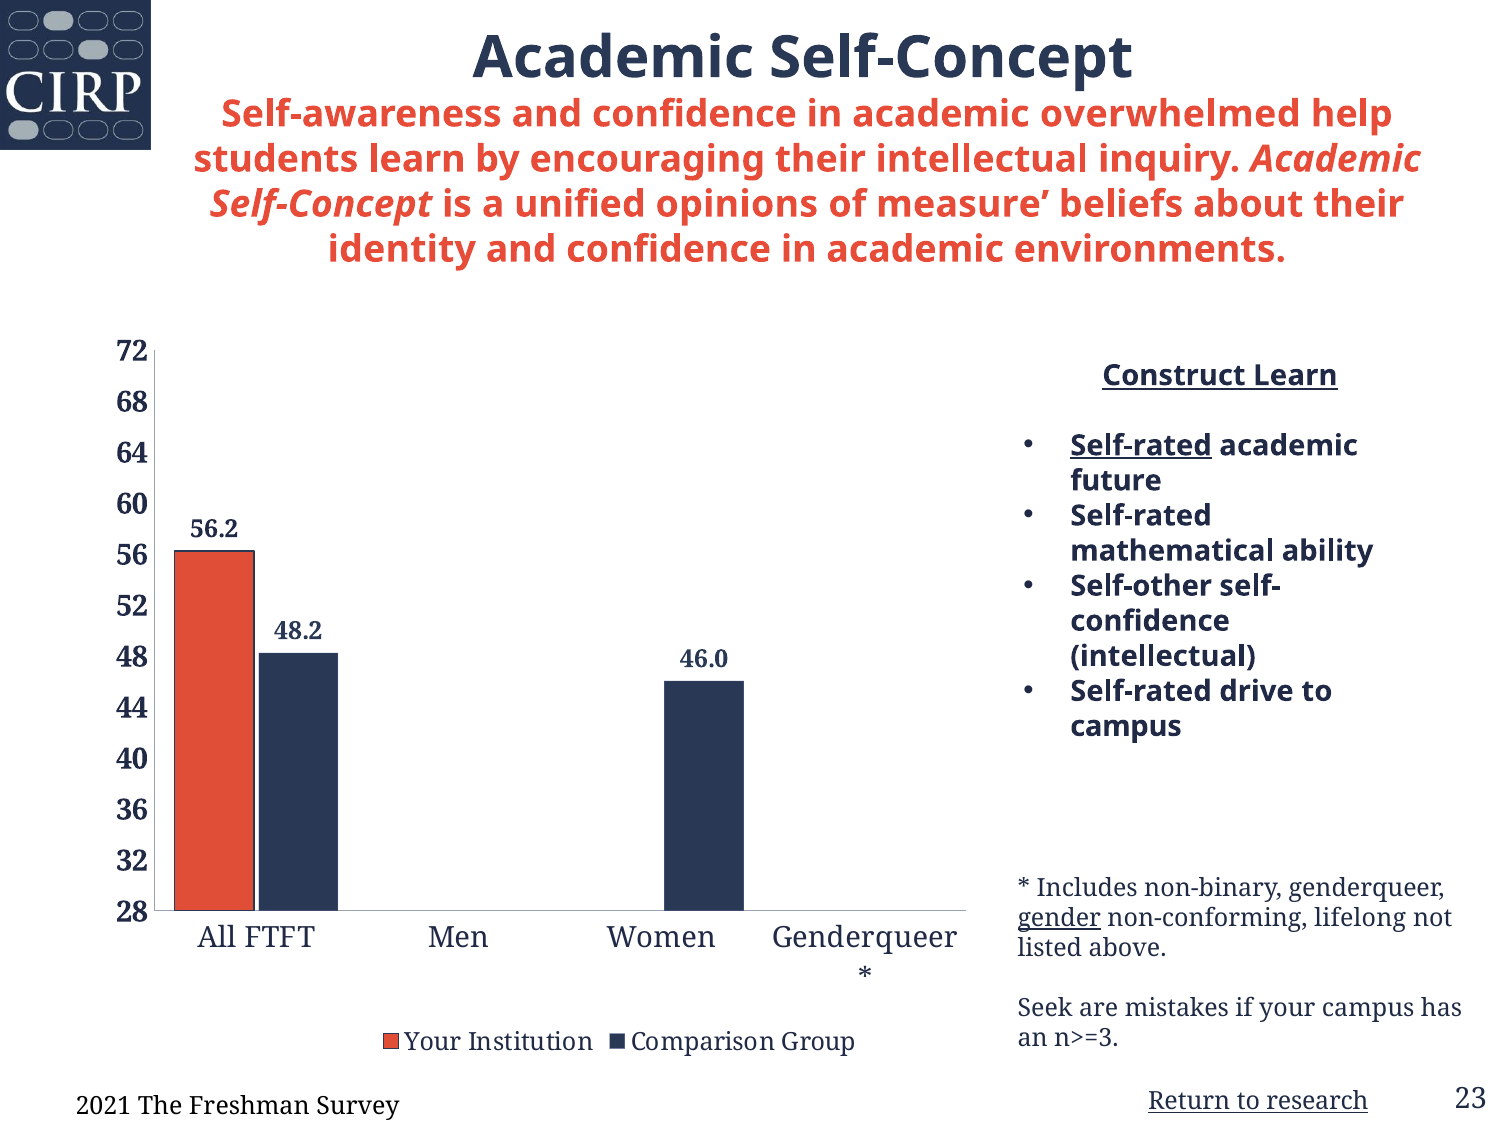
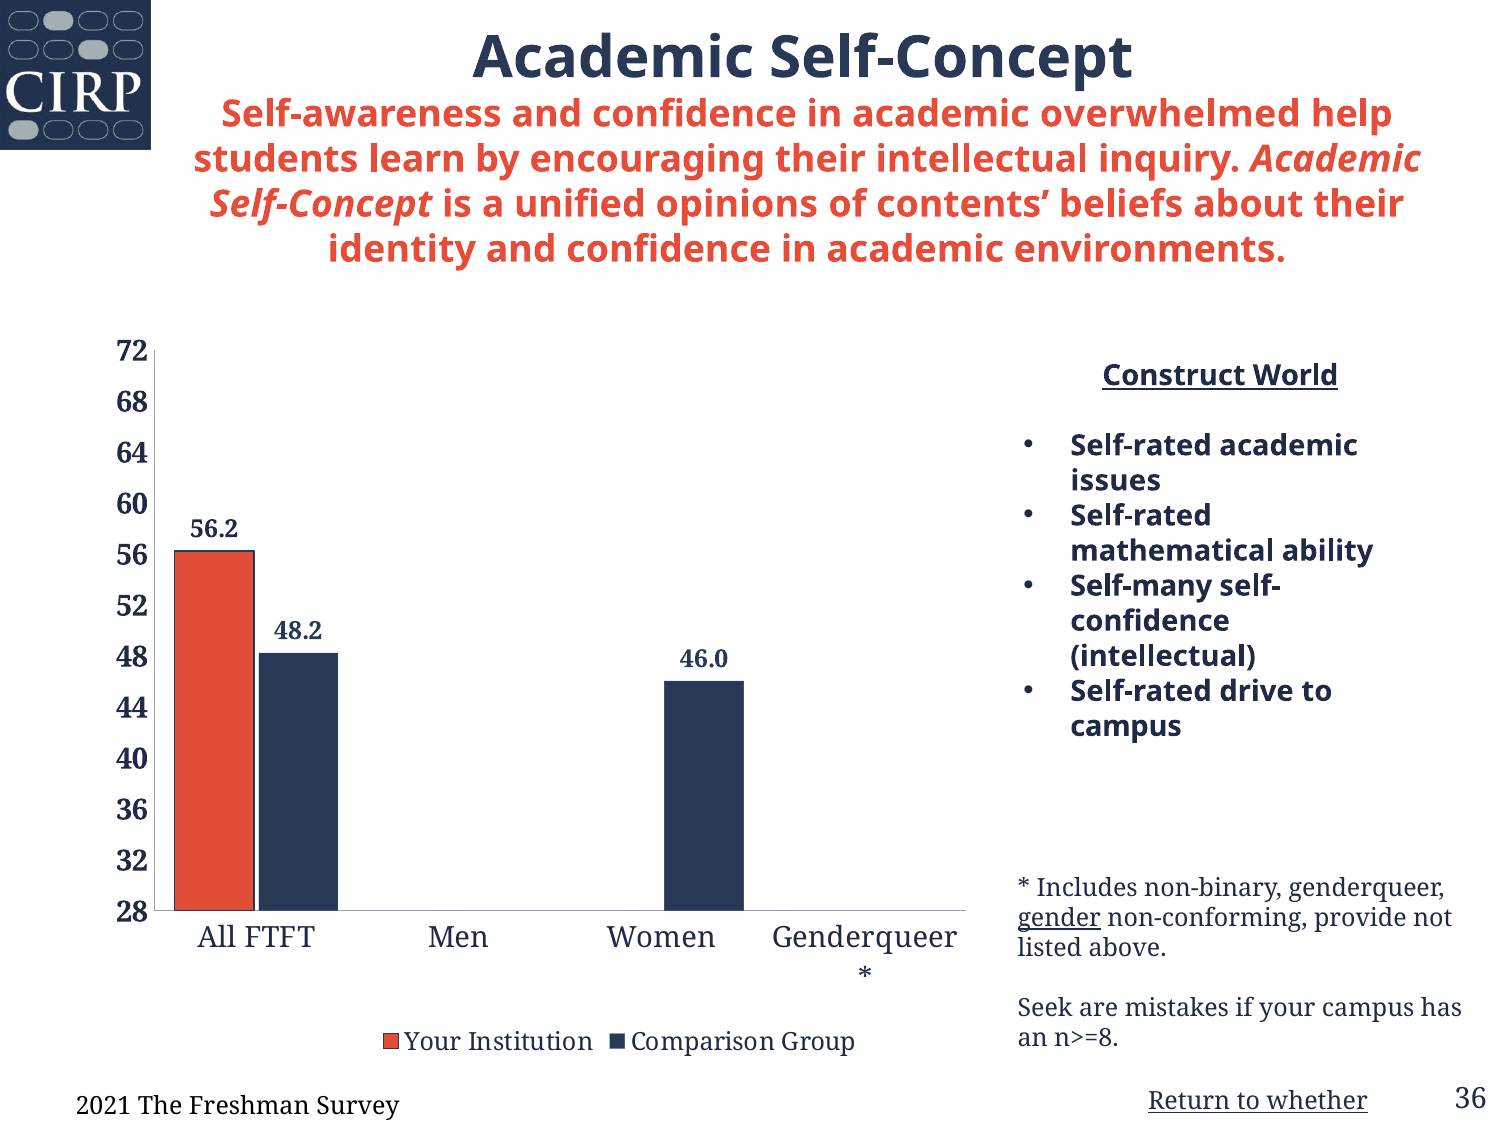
measure: measure -> contents (963, 204)
Construct Learn: Learn -> World (1296, 375)
Self-rated underline: present -> none (1141, 445)
future: future -> issues (1116, 481)
Self-other: Self-other -> Self-many (1141, 586)
lifelong: lifelong -> provide (1360, 918)
n>=3: n>=3 -> n>=8 (1086, 1038)
research: research -> whether (1317, 1101)
Survey 23: 23 -> 36 (1471, 1098)
